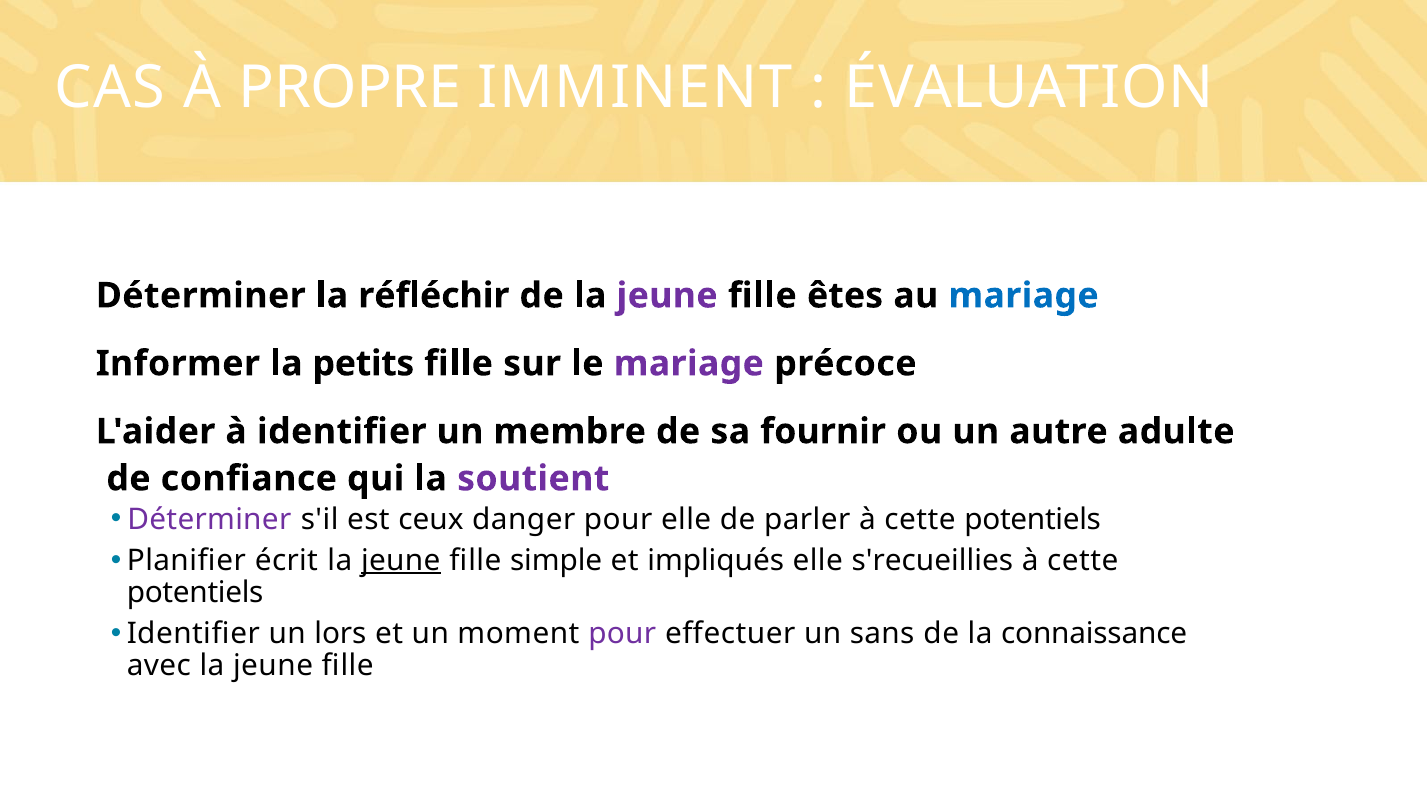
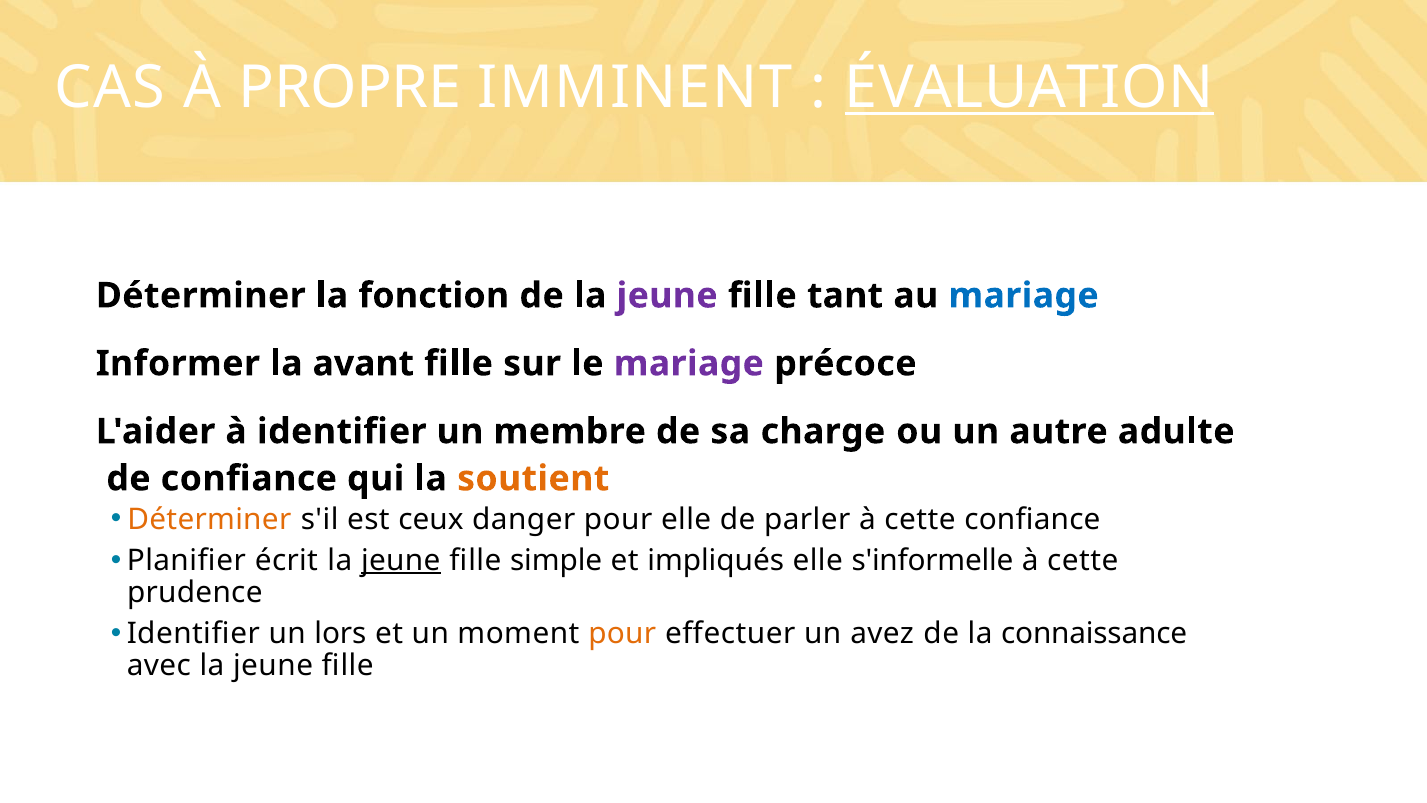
ÉVALUATION underline: none -> present (1029, 88)
réfléchir: réfléchir -> fonction (434, 296)
êtes: êtes -> tant (845, 296)
petits: petits -> avant (363, 363)
fournir: fournir -> charge (823, 431)
soutient colour: purple -> orange (533, 478)
Déterminer colour: purple -> orange (209, 519)
parler à cette potentiels: potentiels -> confiance (1032, 519)
s'recueillies: s'recueillies -> s'informelle (932, 560)
potentiels: potentiels -> prudence (195, 592)
pour colour: purple -> orange (622, 634)
sans: sans -> avez (882, 634)
